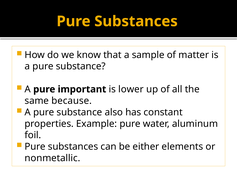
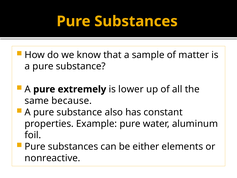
important: important -> extremely (82, 89)
nonmetallic: nonmetallic -> nonreactive (52, 158)
